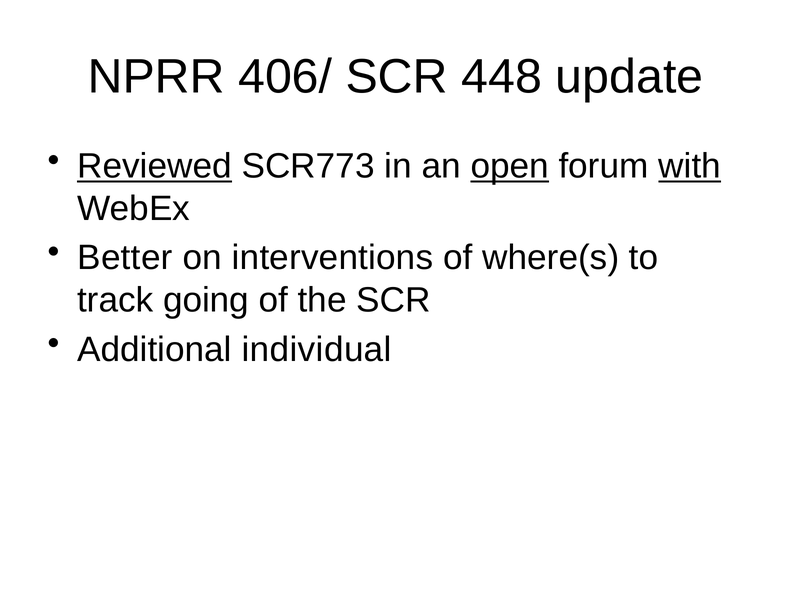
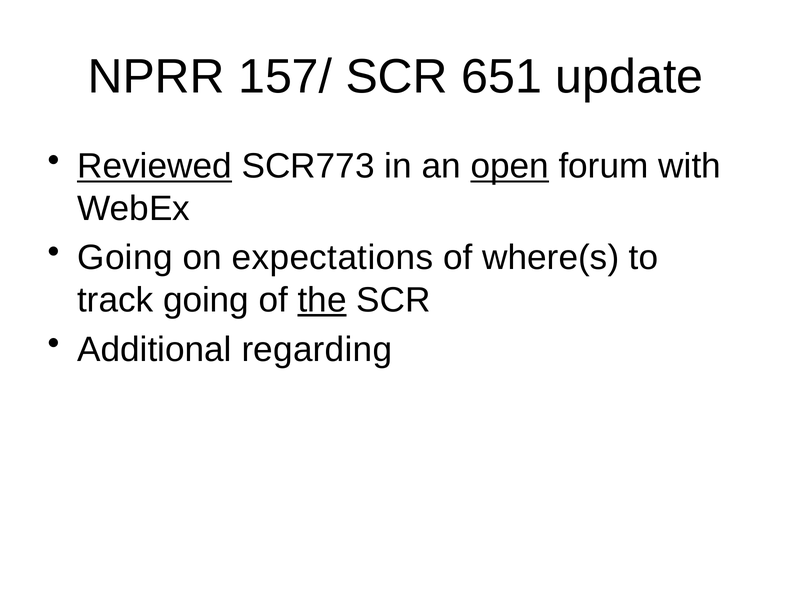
406/: 406/ -> 157/ (285, 77)
448: 448 -> 651 (502, 77)
with underline: present -> none (690, 166)
Better: Better -> Going (125, 258)
interventions: interventions -> expectations (332, 258)
the underline: none -> present (322, 300)
individual: individual -> regarding (317, 349)
